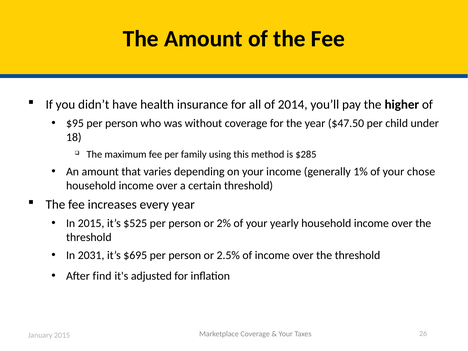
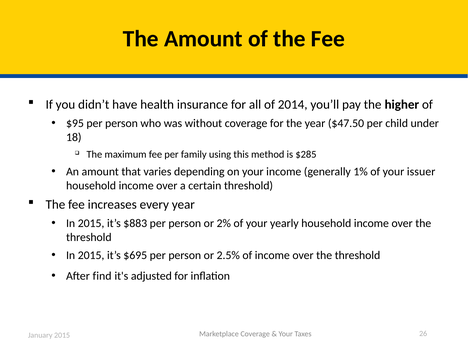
chose: chose -> issuer (421, 172)
$525: $525 -> $883 (135, 223)
2031: 2031 -> 2015 (91, 255)
